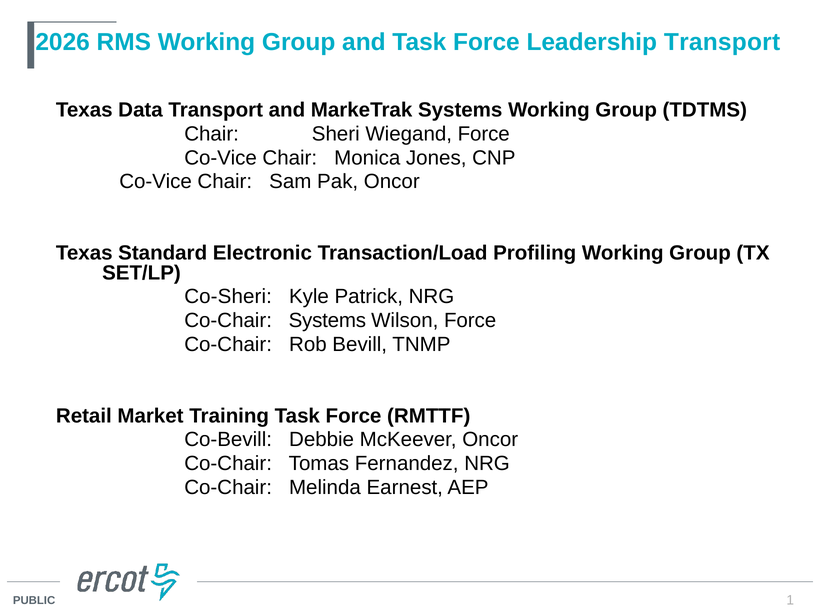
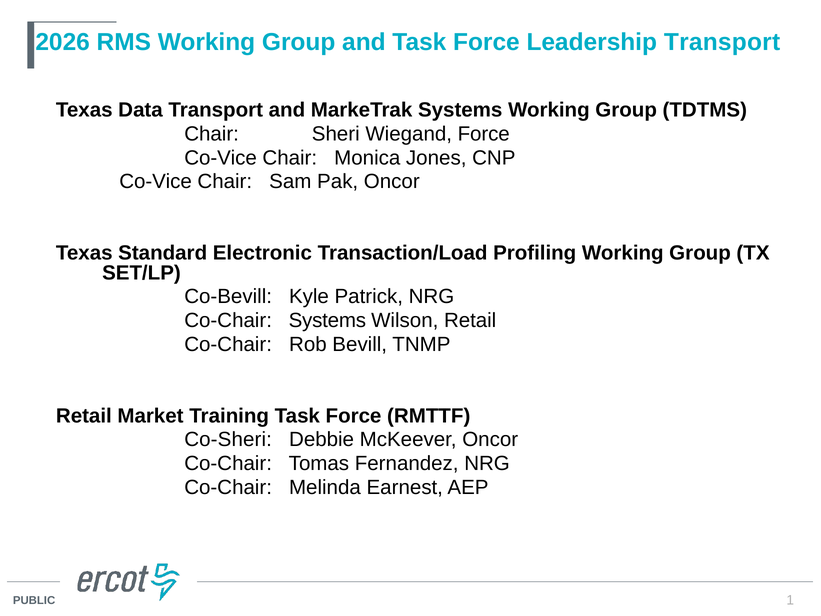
Co-Sheri: Co-Sheri -> Co-Bevill (228, 297)
Wilson Force: Force -> Retail (470, 320)
Co-Bevill: Co-Bevill -> Co-Sheri (228, 439)
